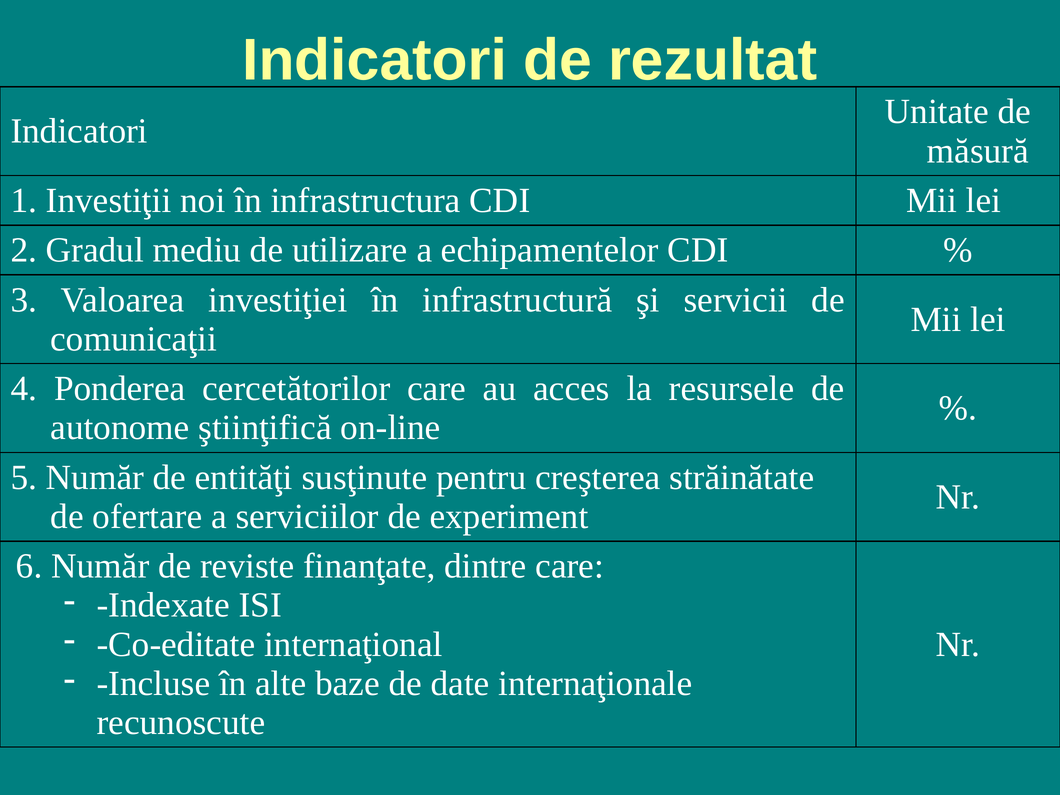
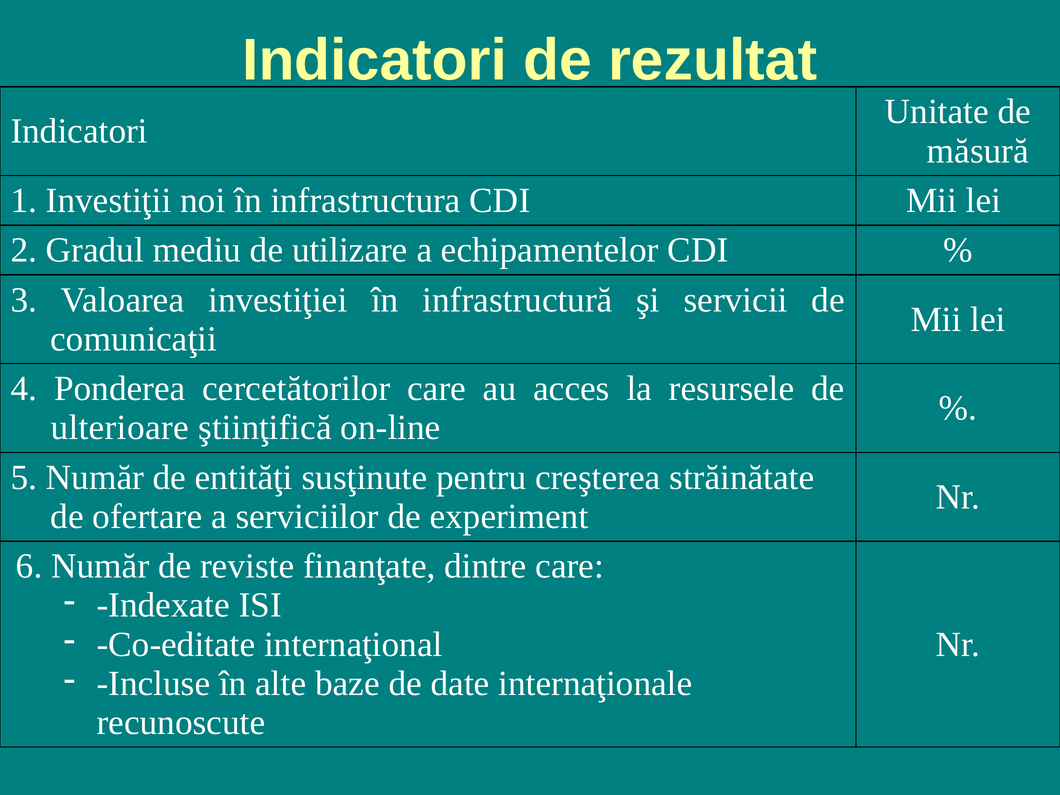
autonome: autonome -> ulterioare (120, 428)
